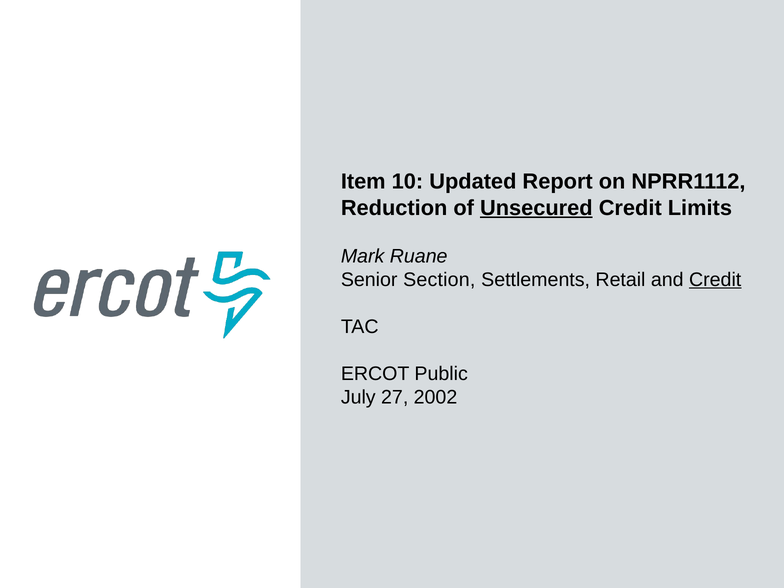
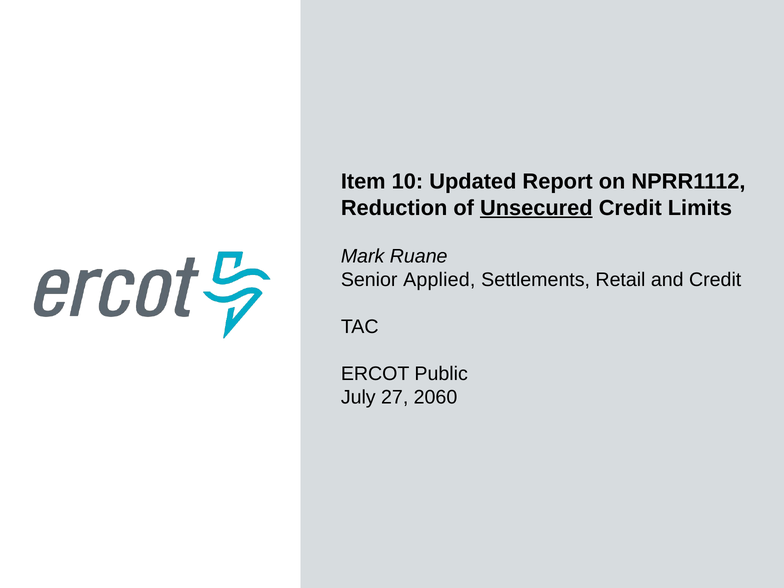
Section: Section -> Applied (439, 280)
Credit underline: present -> none (715, 280)
2002: 2002 -> 2060 (435, 397)
